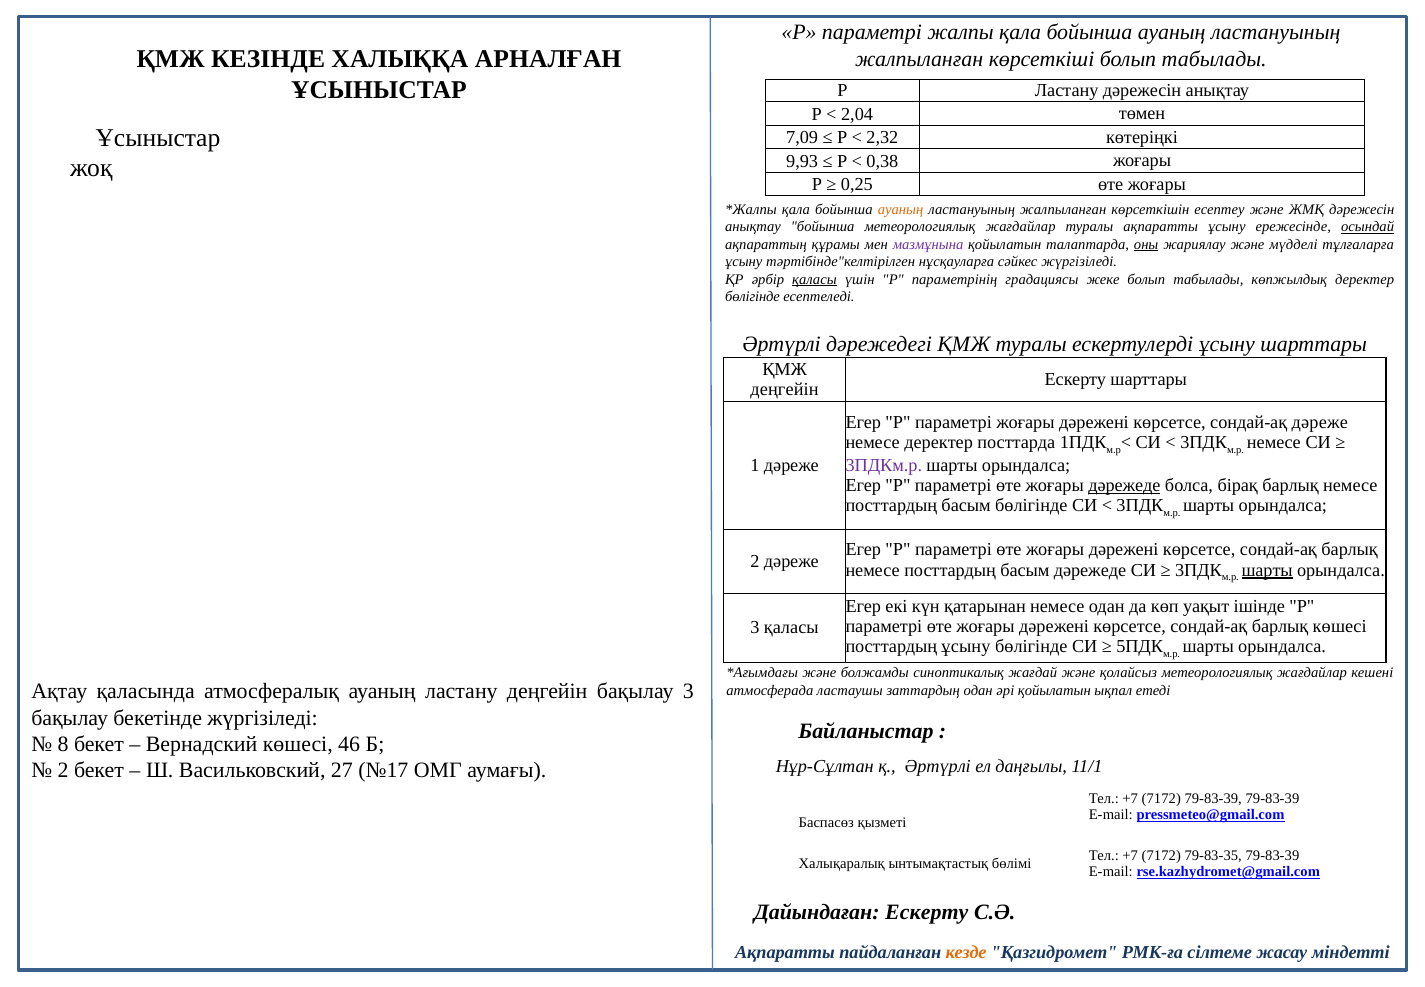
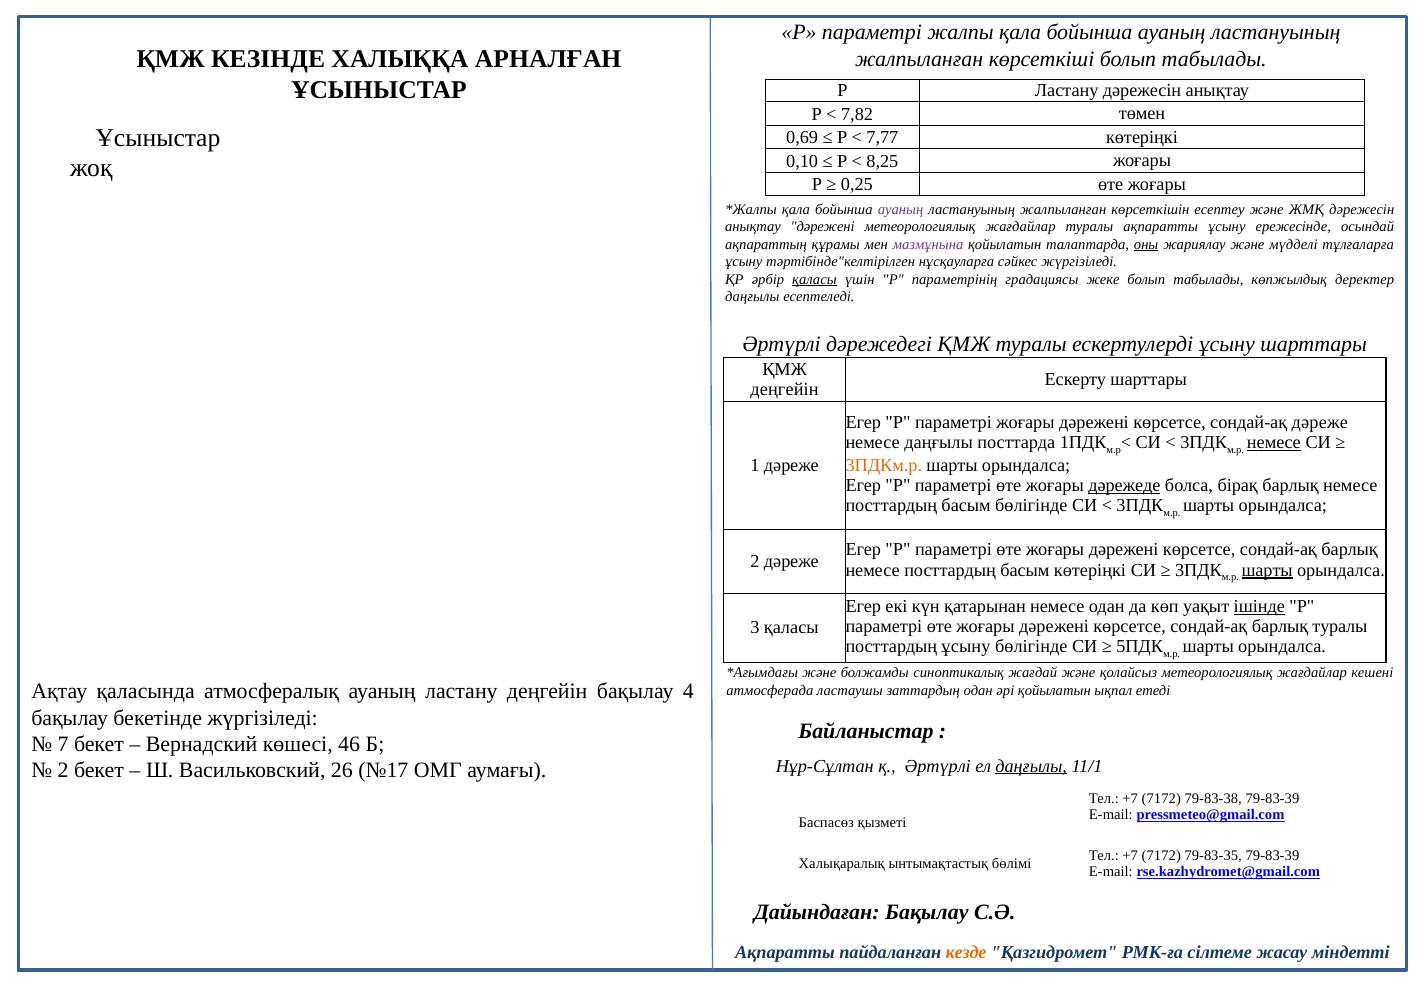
2,04: 2,04 -> 7,82 (857, 114)
7,09: 7,09 -> 0,69 (802, 138)
2,32: 2,32 -> 7,77 (882, 138)
9,93: 9,93 -> 0,10 (802, 161)
0,38: 0,38 -> 8,25 (882, 161)
ауаның colour: orange -> purple (901, 209)
анықтау бойынша: бойынша -> дәрежені (823, 227)
осындай underline: present -> none (1368, 227)
бөлігінде: бөлігінде -> даңғылы (752, 297)
немесе деректер: деректер -> даңғылы (939, 442)
немесе underline: none -> present (1274, 442)
3ПДКм.р colour: purple -> orange (884, 465)
басым дәрежеде: дәрежеде -> көтеріңкі (1090, 570)
ішінде underline: none -> present (1259, 606)
барлық көшесі: көшесі -> туралы (1340, 626)
бақылау 3: 3 -> 4 (688, 691)
8: 8 -> 7 (63, 744)
даңғылы underline: none -> present (1031, 766)
27: 27 -> 26 (342, 770)
7172 79-83-39: 79-83-39 -> 79-83-38 (1213, 798)
Дайындаған Ескерту: Ескерту -> Бақылау (927, 912)
